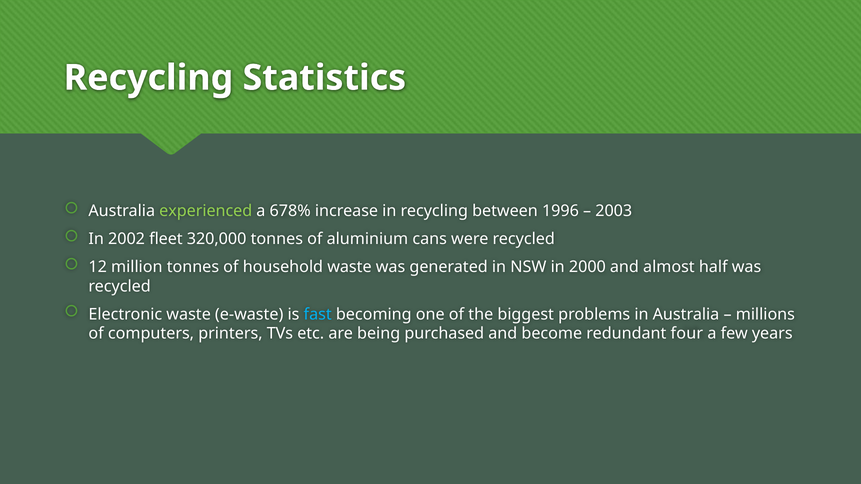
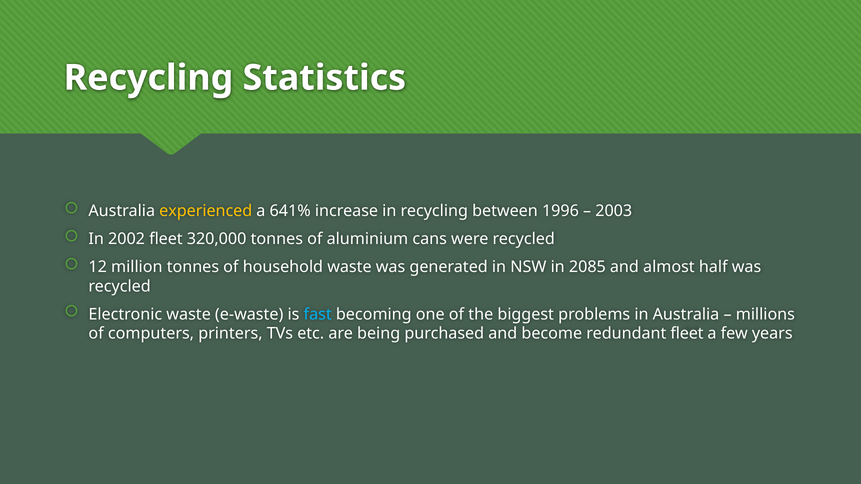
experienced colour: light green -> yellow (206, 211)
678%: 678% -> 641% (290, 211)
2000: 2000 -> 2085 (587, 267)
redundant four: four -> fleet (687, 334)
